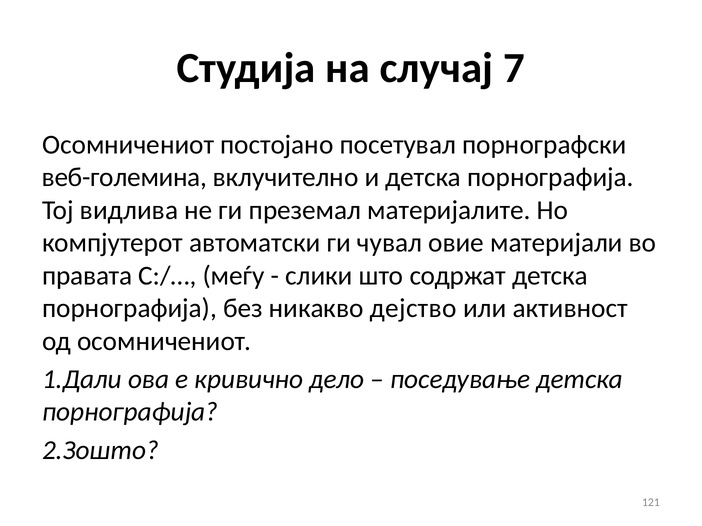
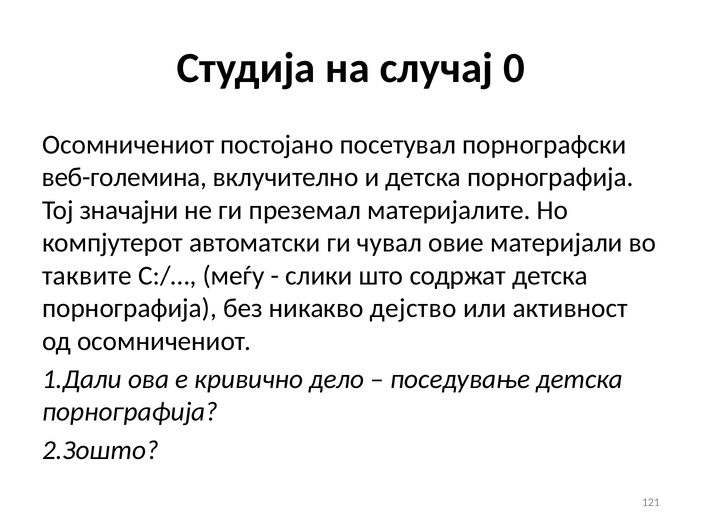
7: 7 -> 0 (514, 68)
видлива: видлива -> значајни (129, 210)
правата: правата -> таквите (87, 276)
